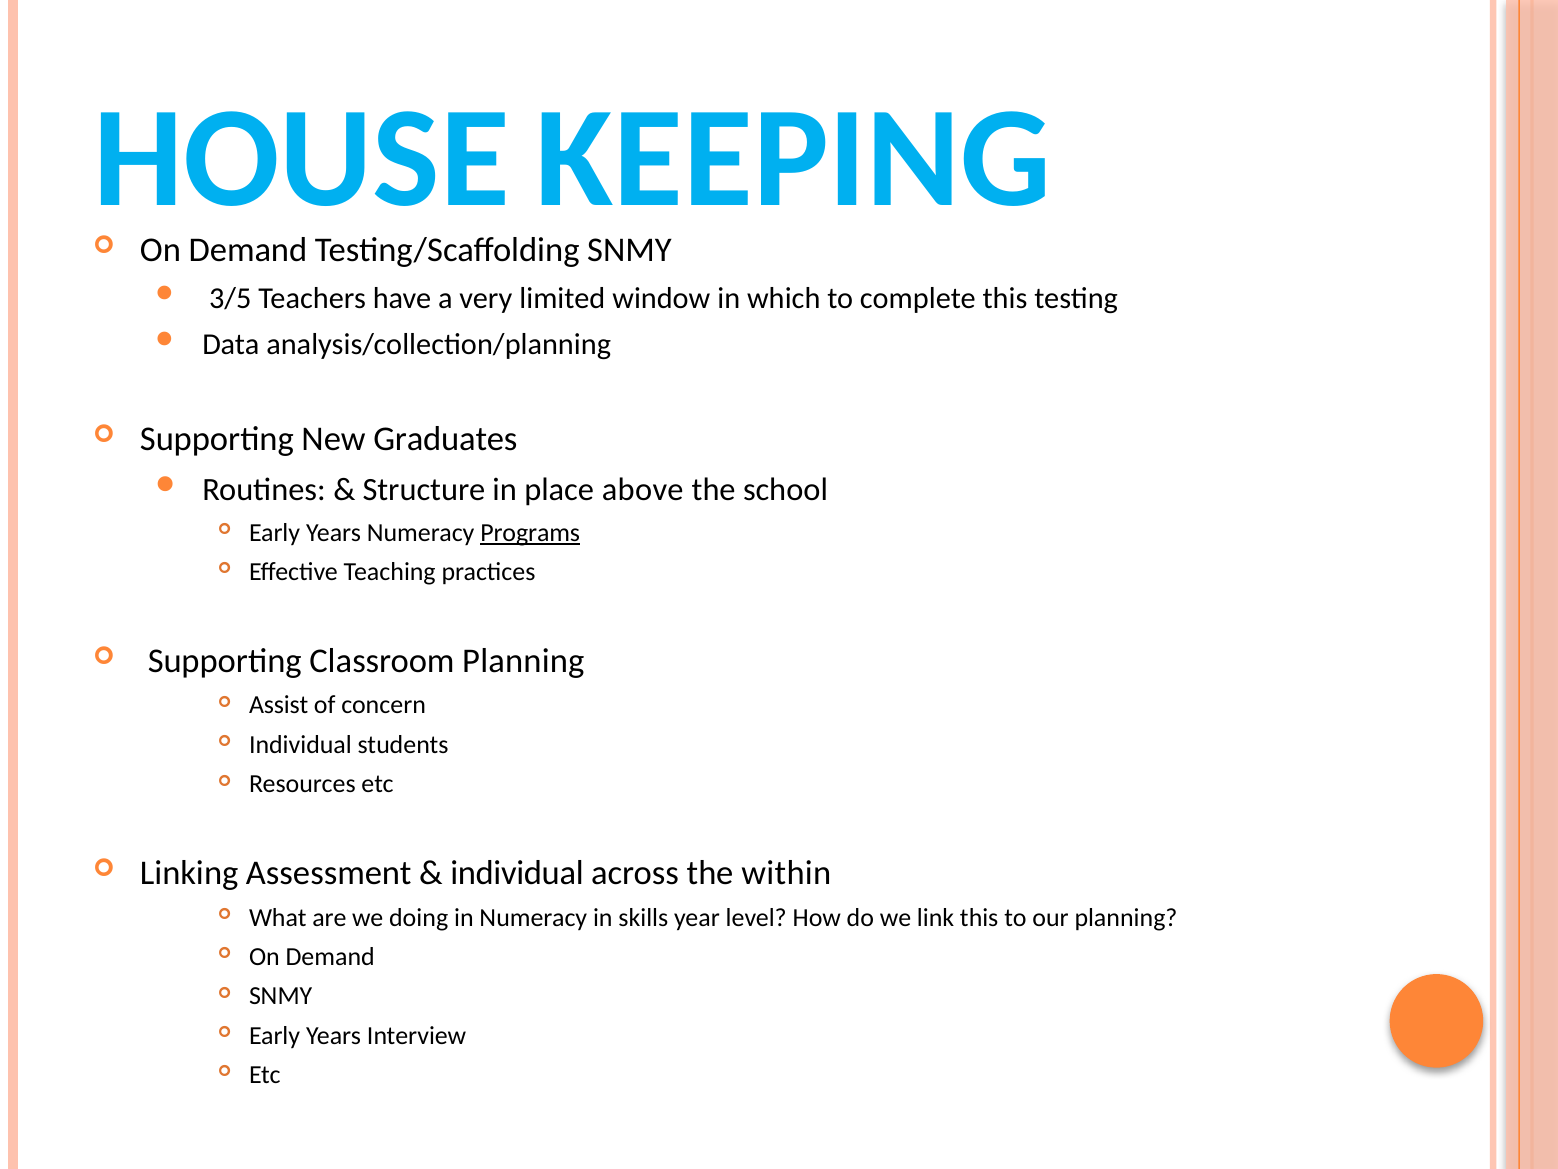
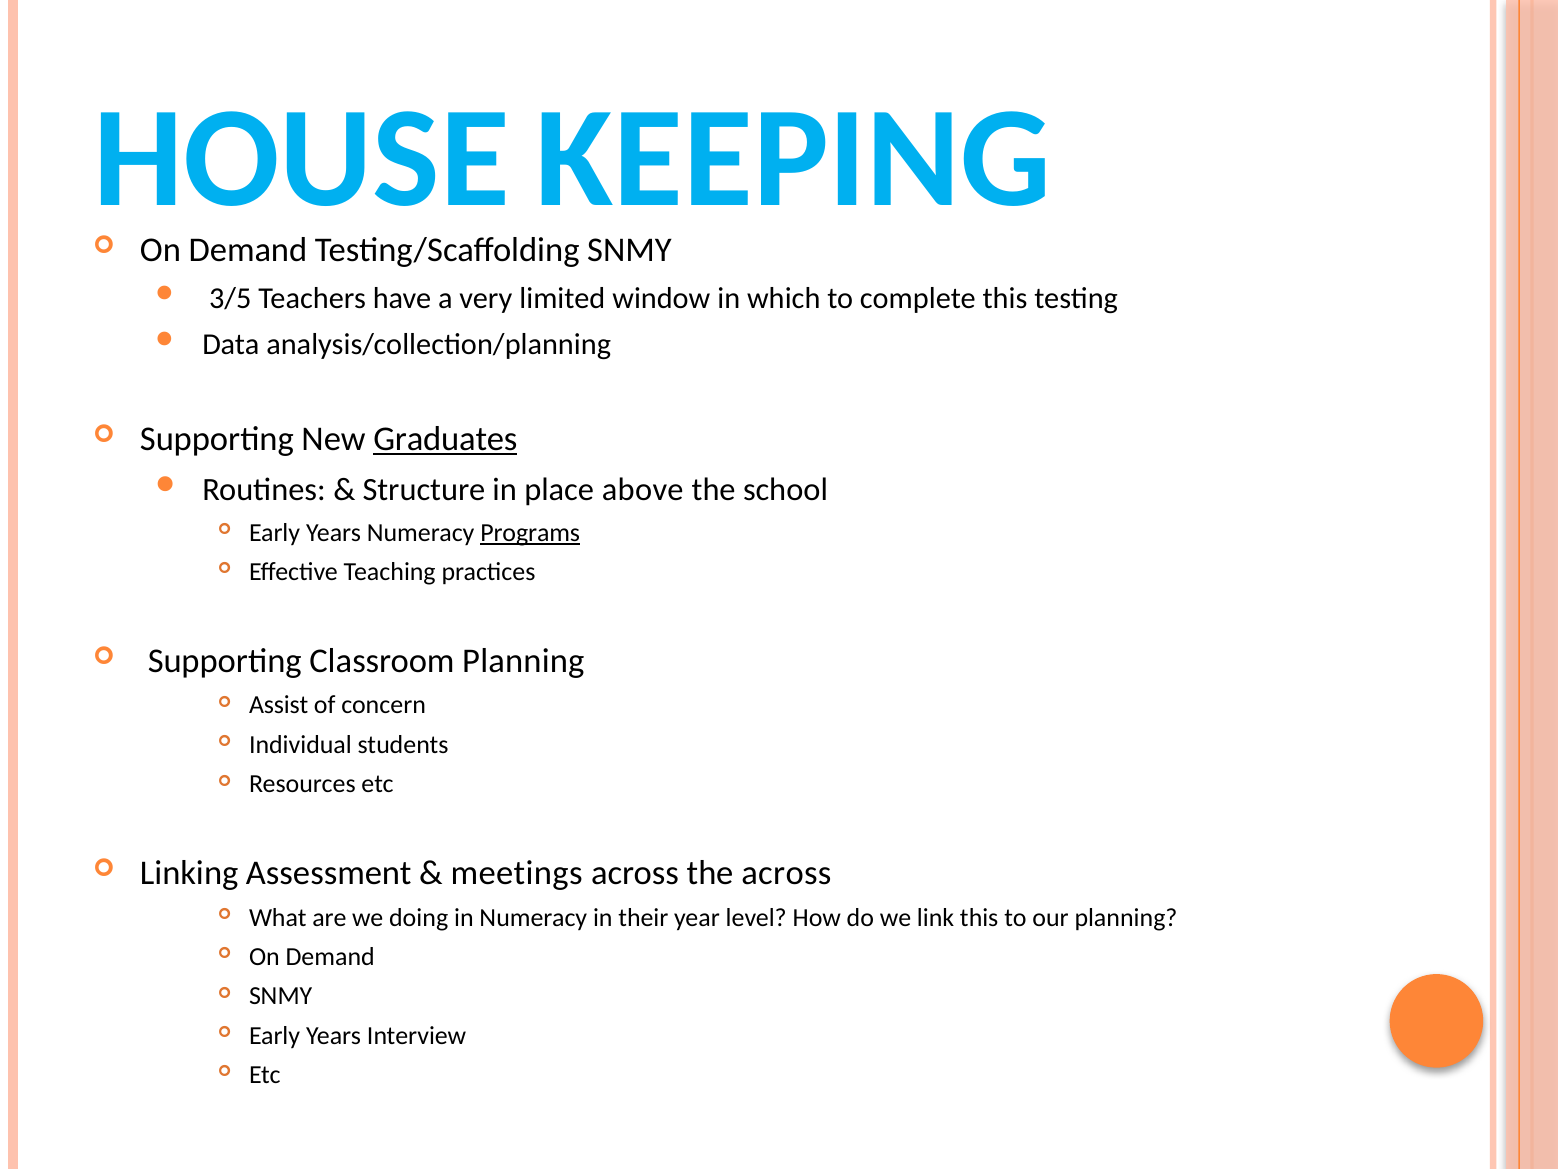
Graduates underline: none -> present (445, 439)
individual: individual -> meetings (517, 873)
the within: within -> across (786, 873)
skills: skills -> their (643, 917)
